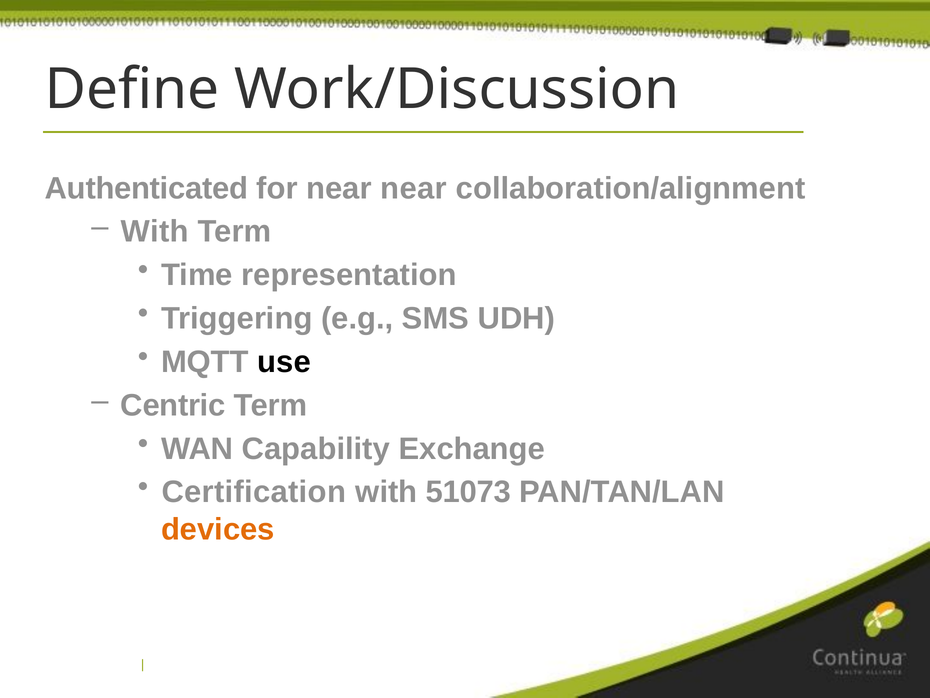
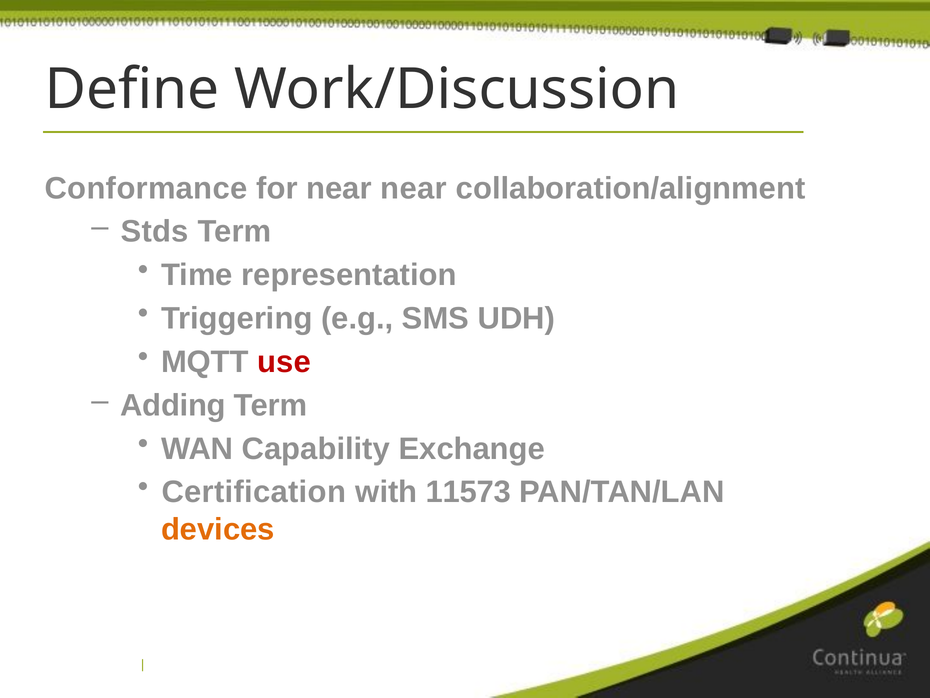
Authenticated: Authenticated -> Conformance (146, 188)
With: With -> Stds (155, 232)
use colour: black -> red (284, 362)
Centric: Centric -> Adding (173, 405)
51073: 51073 -> 11573 (468, 492)
